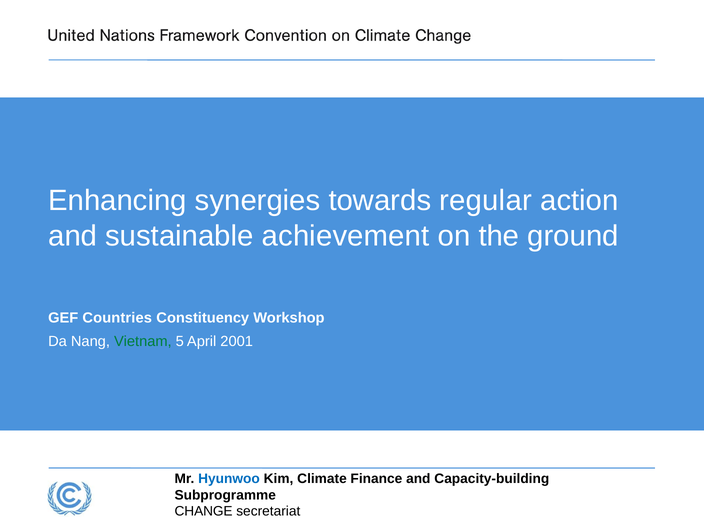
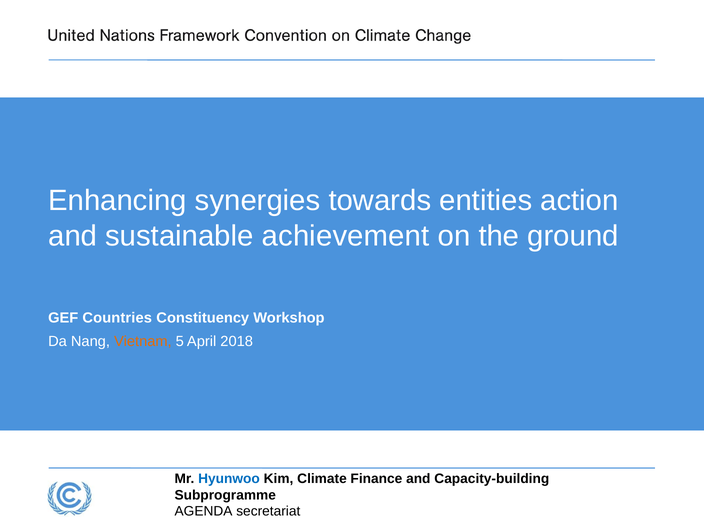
regular: regular -> entities (486, 201)
Vietnam colour: green -> orange (143, 341)
2001: 2001 -> 2018 (237, 341)
CHANGE: CHANGE -> AGENDA (204, 511)
